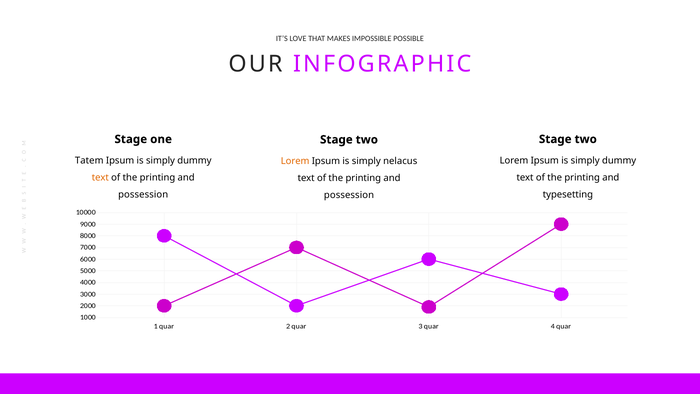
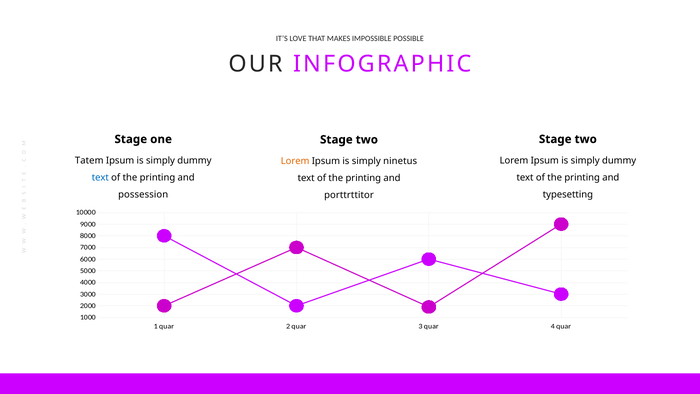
nelacus: nelacus -> ninetus (400, 161)
text colour: orange -> blue (100, 177)
possession: possession -> porttrttitor (349, 195)
